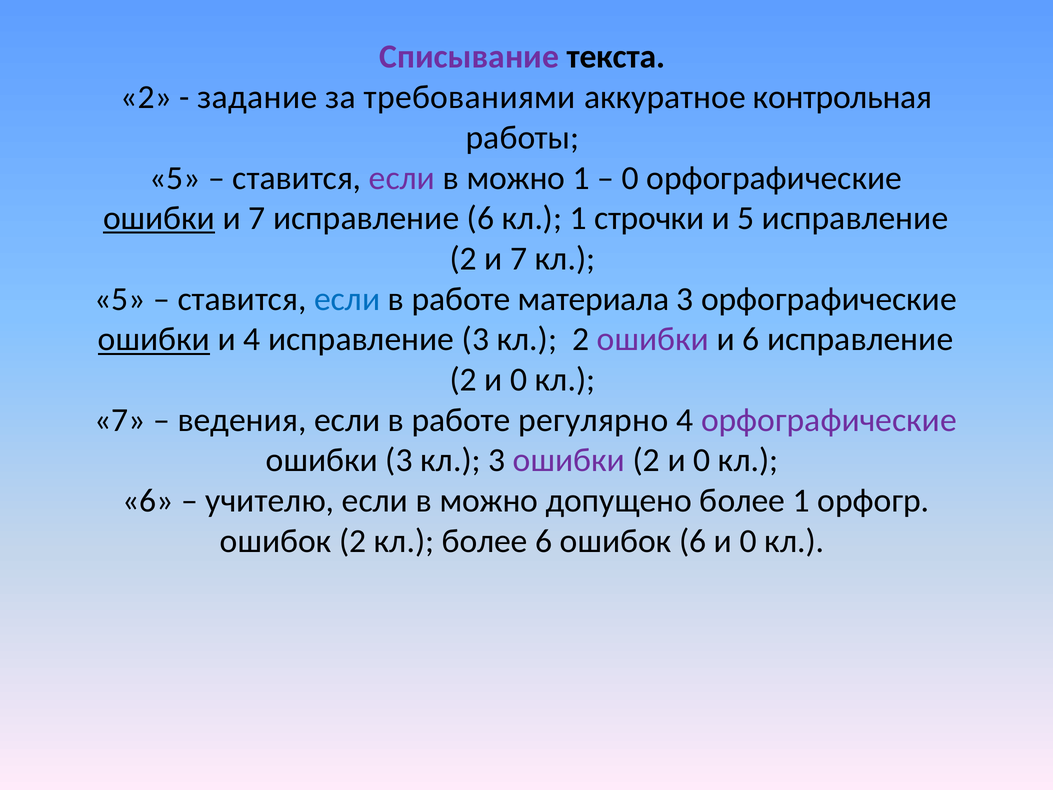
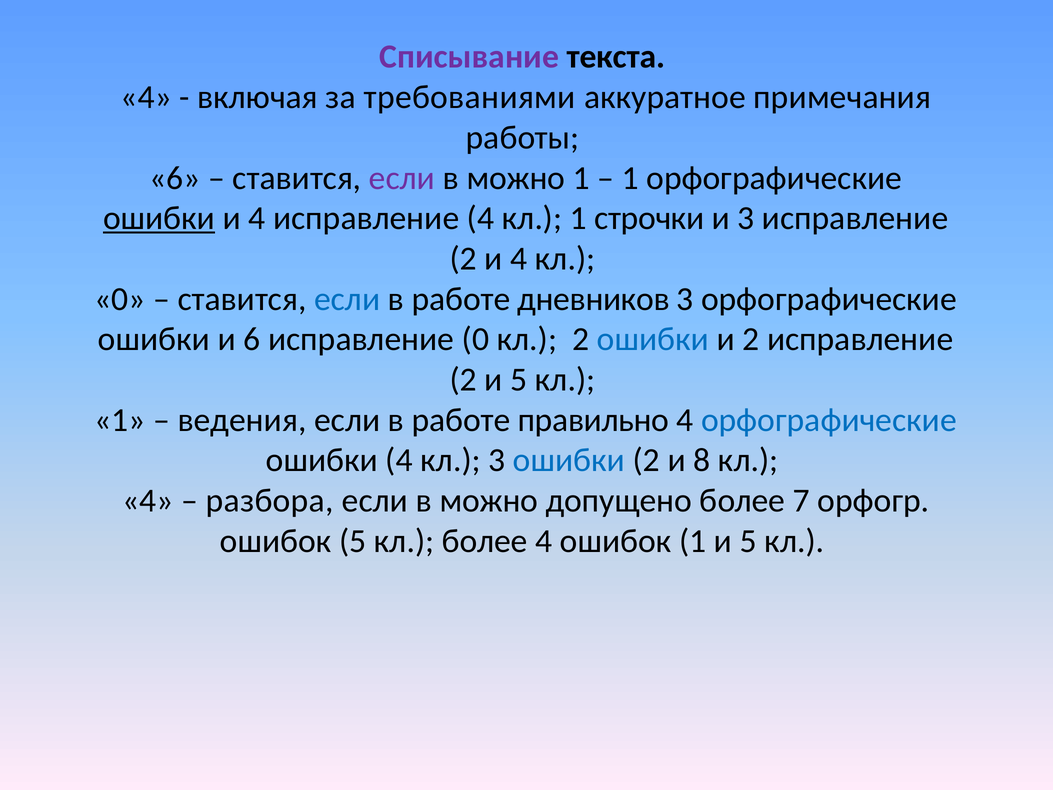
2: 2 -> 4 (146, 97)
задание: задание -> включая (257, 97)
контрольная: контрольная -> примечания (842, 97)
5: 5 -> 6 (175, 178)
0: 0 -> 1 (630, 178)
7: 7 -> 4 (257, 218)
исправление 6: 6 -> 4 (481, 218)
и 5: 5 -> 3 (746, 218)
2 и 7: 7 -> 4 (519, 259)
5: 5 -> 0 (120, 299)
материала: материала -> дневников (594, 299)
ошибки underline: present -> none (154, 339)
и 4: 4 -> 6 (252, 339)
исправление 3: 3 -> 0 (475, 339)
ошибки colour: purple -> blue (653, 339)
и 6: 6 -> 2 (751, 339)
0: 0 -> 5 (519, 380)
7: 7 -> 1 (120, 420)
регулярно: регулярно -> правильно (594, 420)
орфографические colour: purple -> blue (829, 420)
ошибки 3: 3 -> 4 (399, 460)
ошибки colour: purple -> blue (569, 460)
0: 0 -> 8 (702, 460)
6: 6 -> 4 (148, 501)
учителю: учителю -> разбора (270, 501)
более 1: 1 -> 7 (801, 501)
ошибок 2: 2 -> 5 (353, 541)
более 6: 6 -> 4 (544, 541)
ошибок 6: 6 -> 1 (693, 541)
0: 0 -> 5 (748, 541)
